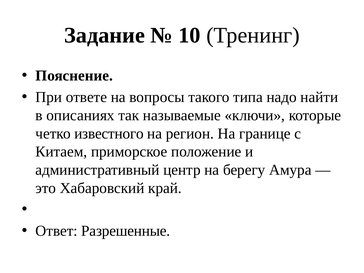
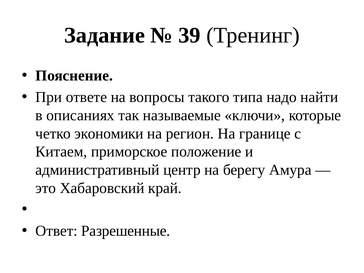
10: 10 -> 39 (189, 35)
известного: известного -> экономики (109, 134)
